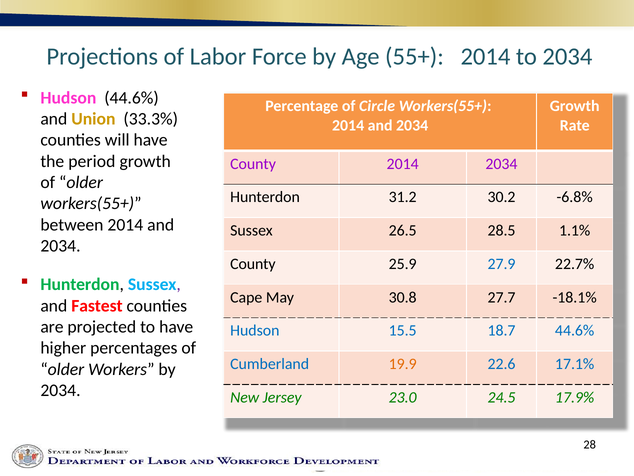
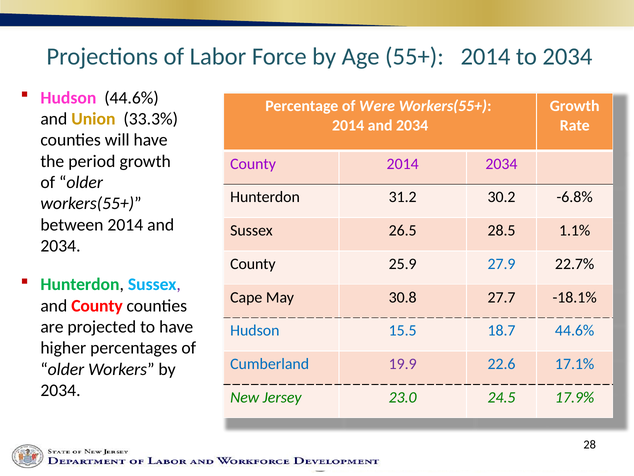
Circle: Circle -> Were (377, 106)
and Fastest: Fastest -> County (97, 305)
19.9 colour: orange -> purple (403, 364)
